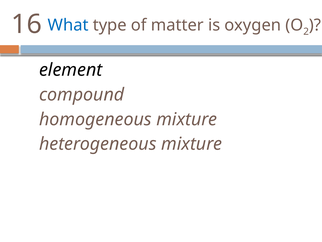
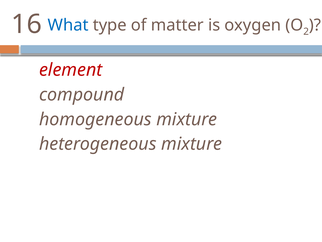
element colour: black -> red (71, 70)
